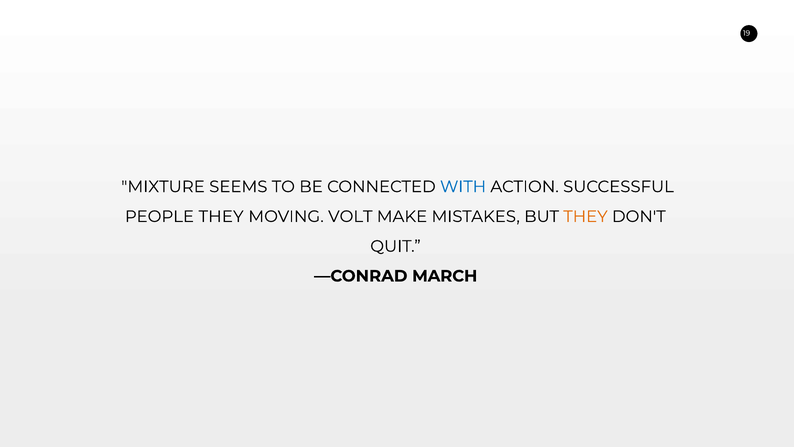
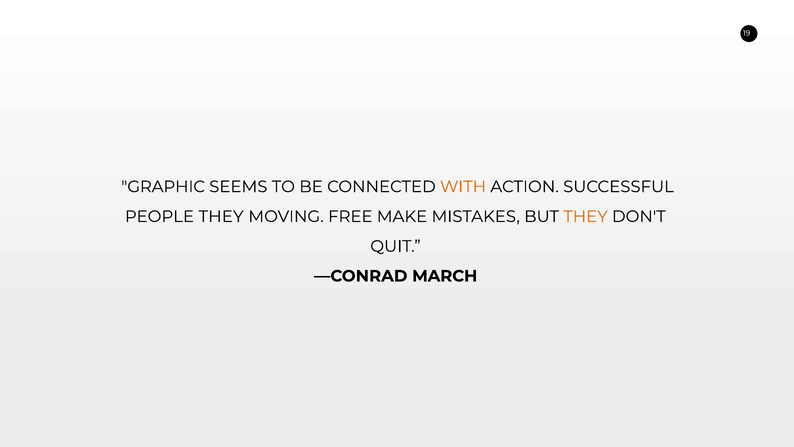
MIXTURE: MIXTURE -> GRAPHIC (163, 187)
WITH colour: blue -> orange (463, 187)
VOLT: VOLT -> FREE (350, 216)
